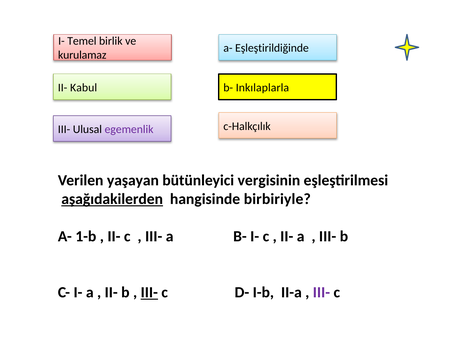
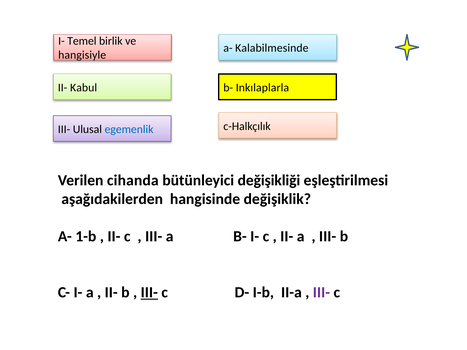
Eşleştirildiğinde: Eşleştirildiğinde -> Kalabilmesinde (272, 48)
kurulamaz: kurulamaz -> hangisiyle (82, 55)
egemenlik colour: purple -> blue (129, 129)
yaşayan: yaşayan -> cihanda (133, 180)
vergisinin: vergisinin -> değişikliği (269, 180)
aşağıdakilerden underline: present -> none (112, 199)
birbiriyle: birbiriyle -> değişiklik (277, 199)
